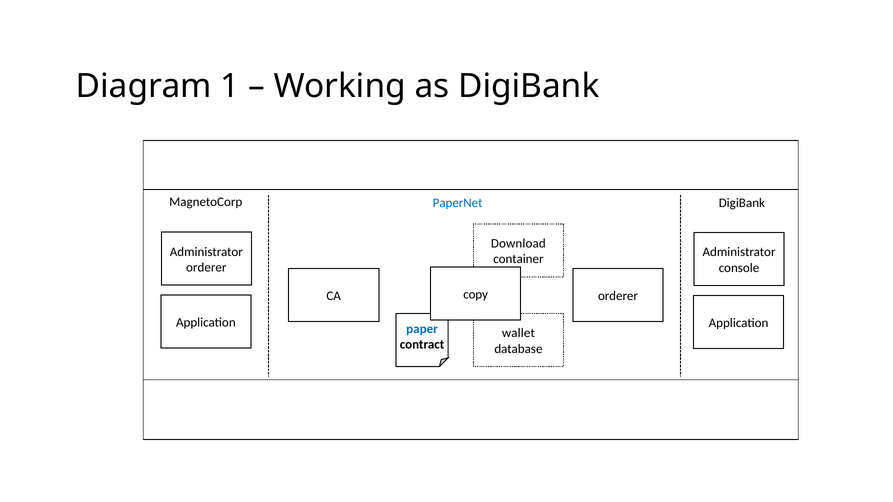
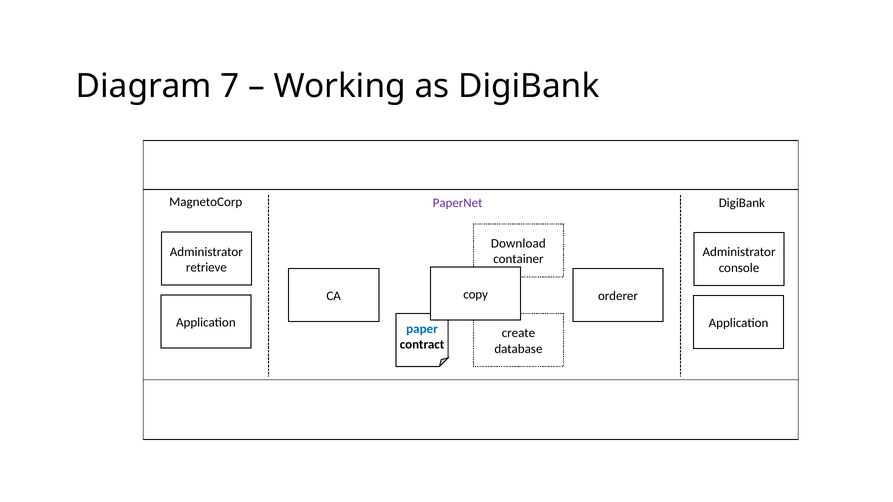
1: 1 -> 7 (230, 86)
PaperNet colour: blue -> purple (458, 203)
orderer: orderer -> retrieve (206, 268)
wallet: wallet -> create (518, 333)
